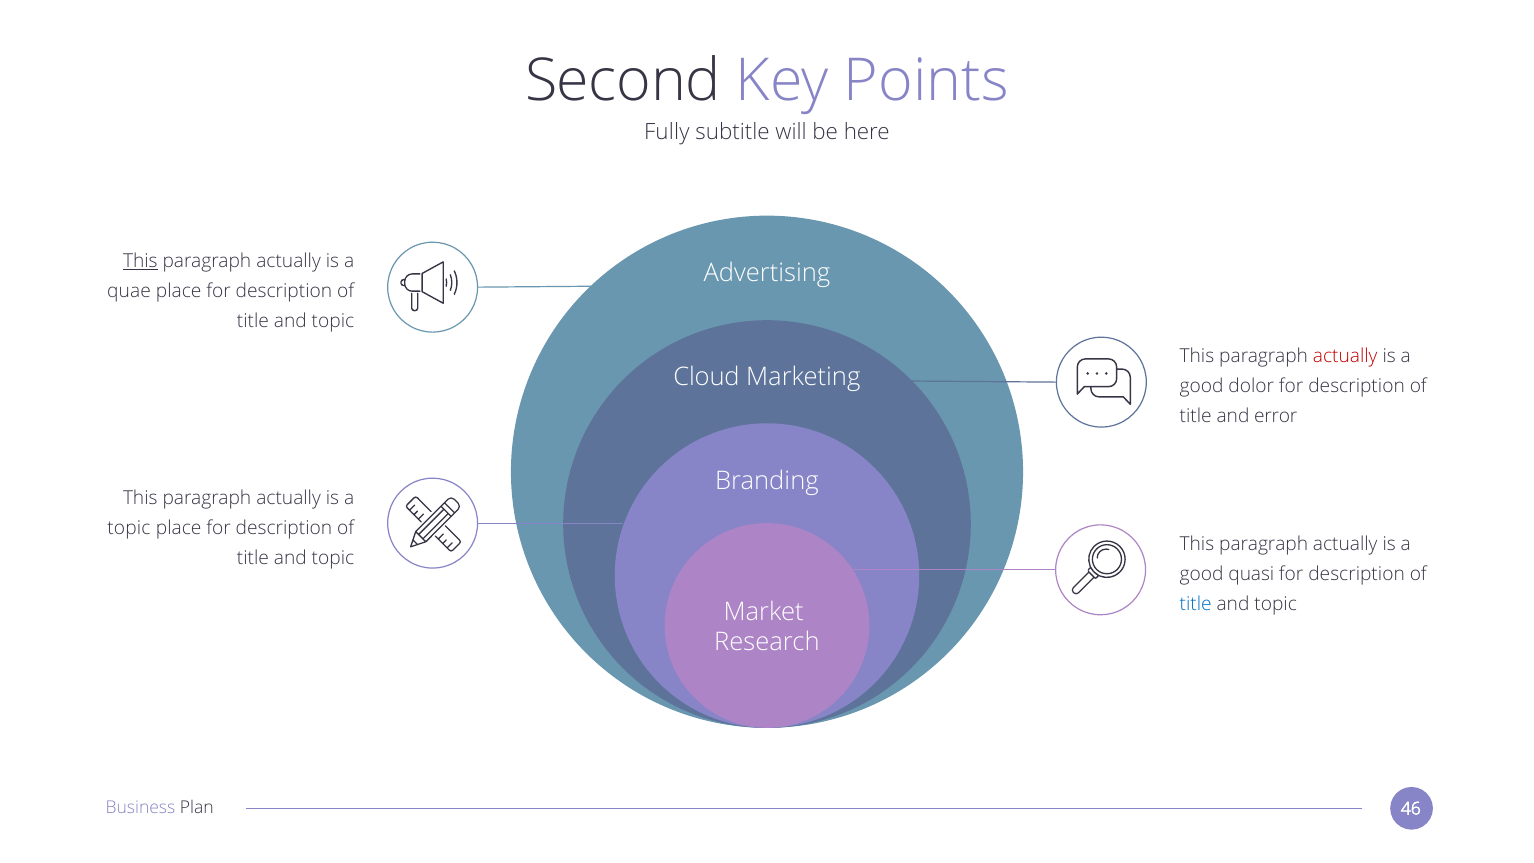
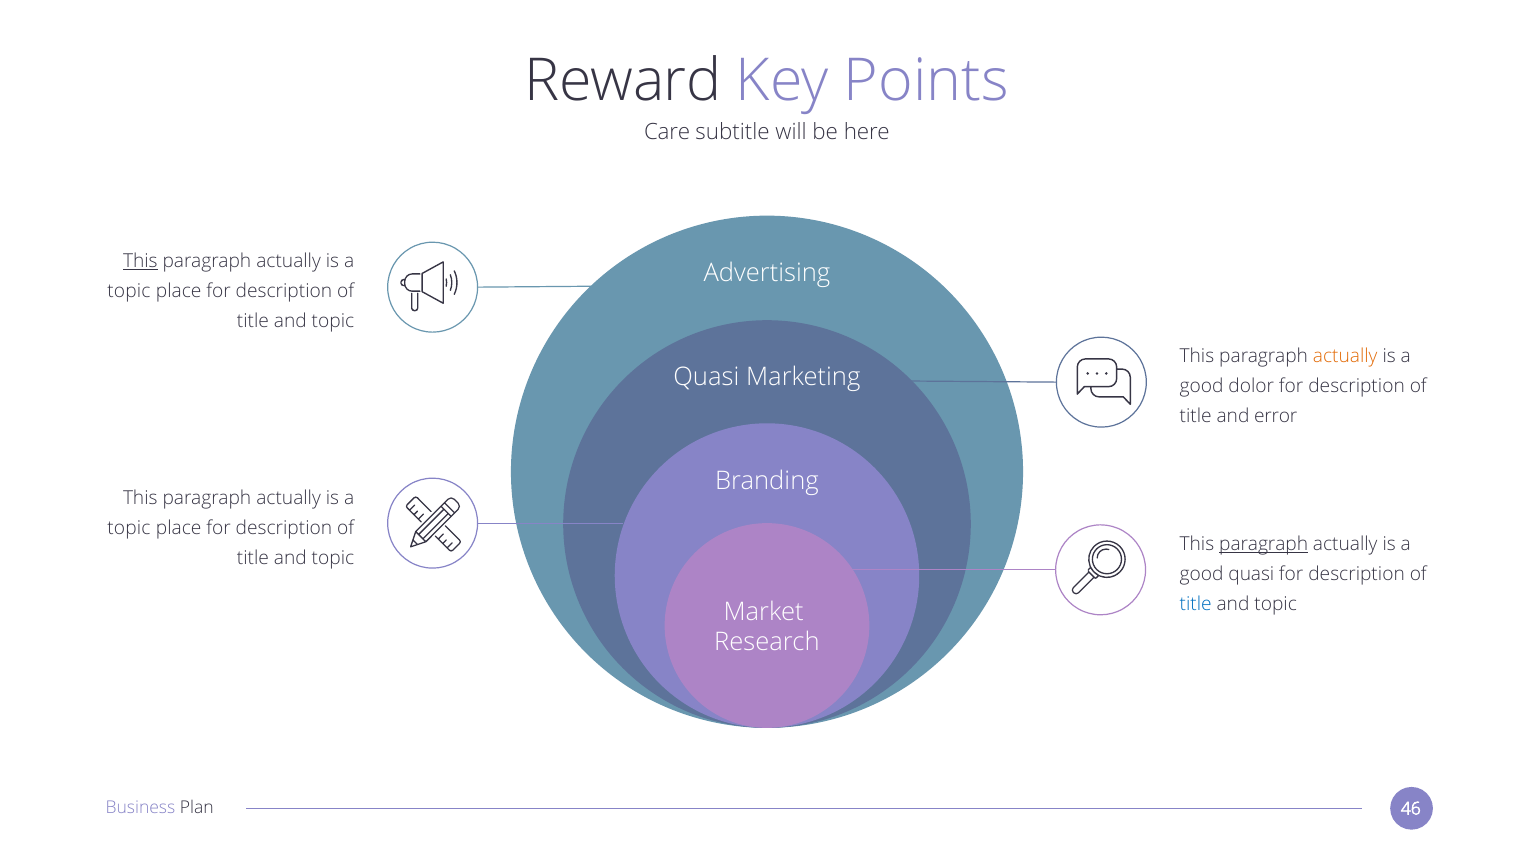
Second: Second -> Reward (623, 81)
Fully: Fully -> Care (667, 132)
quae: quae -> topic (129, 291)
actually colour: red -> orange (1345, 356)
Cloud: Cloud -> Quasi (706, 377)
paragraph underline: none -> present (1264, 544)
